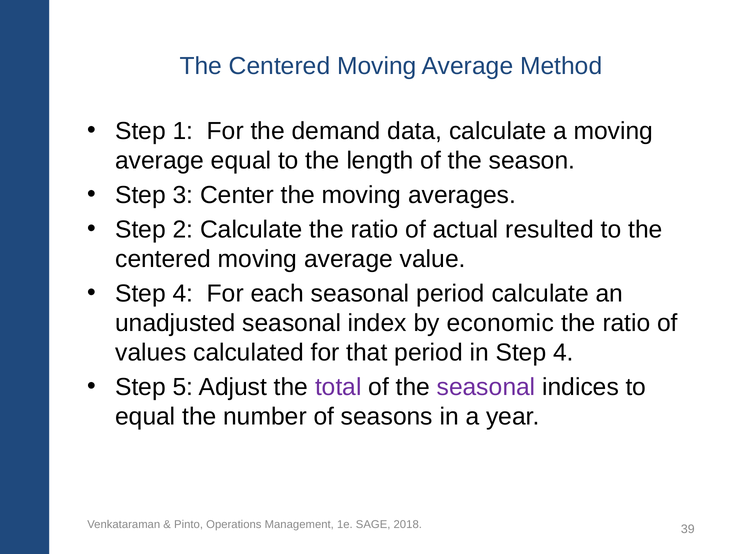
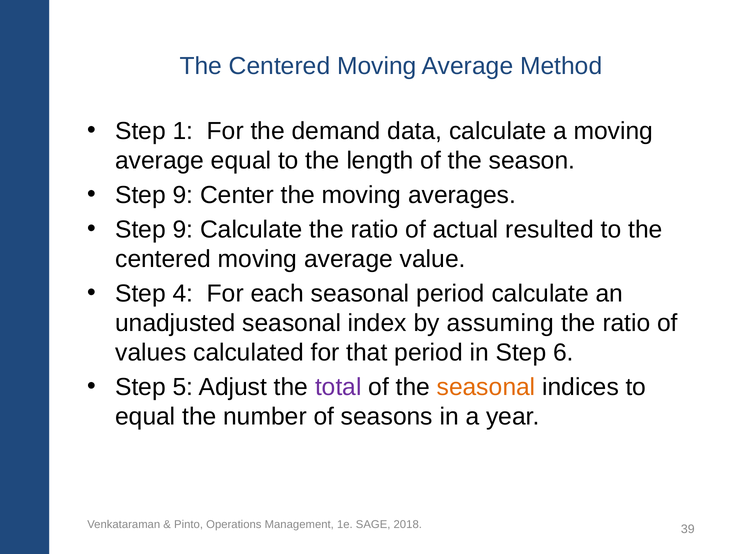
3: 3 -> 9 (183, 195)
2: 2 -> 9 (183, 230)
economic: economic -> assuming (500, 323)
in Step 4: 4 -> 6 (563, 353)
seasonal colour: purple -> orange (486, 387)
